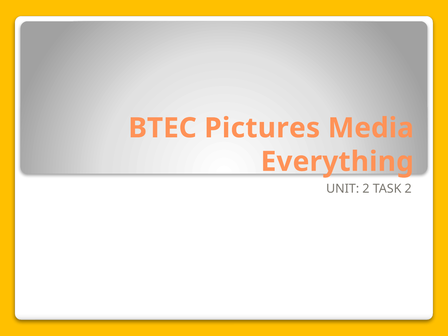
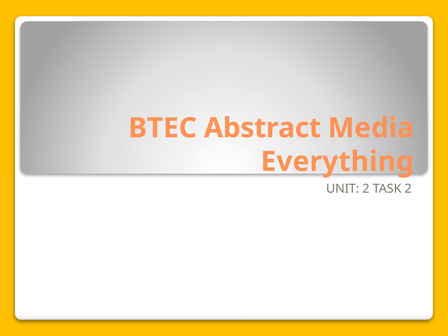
Pictures: Pictures -> Abstract (262, 128)
